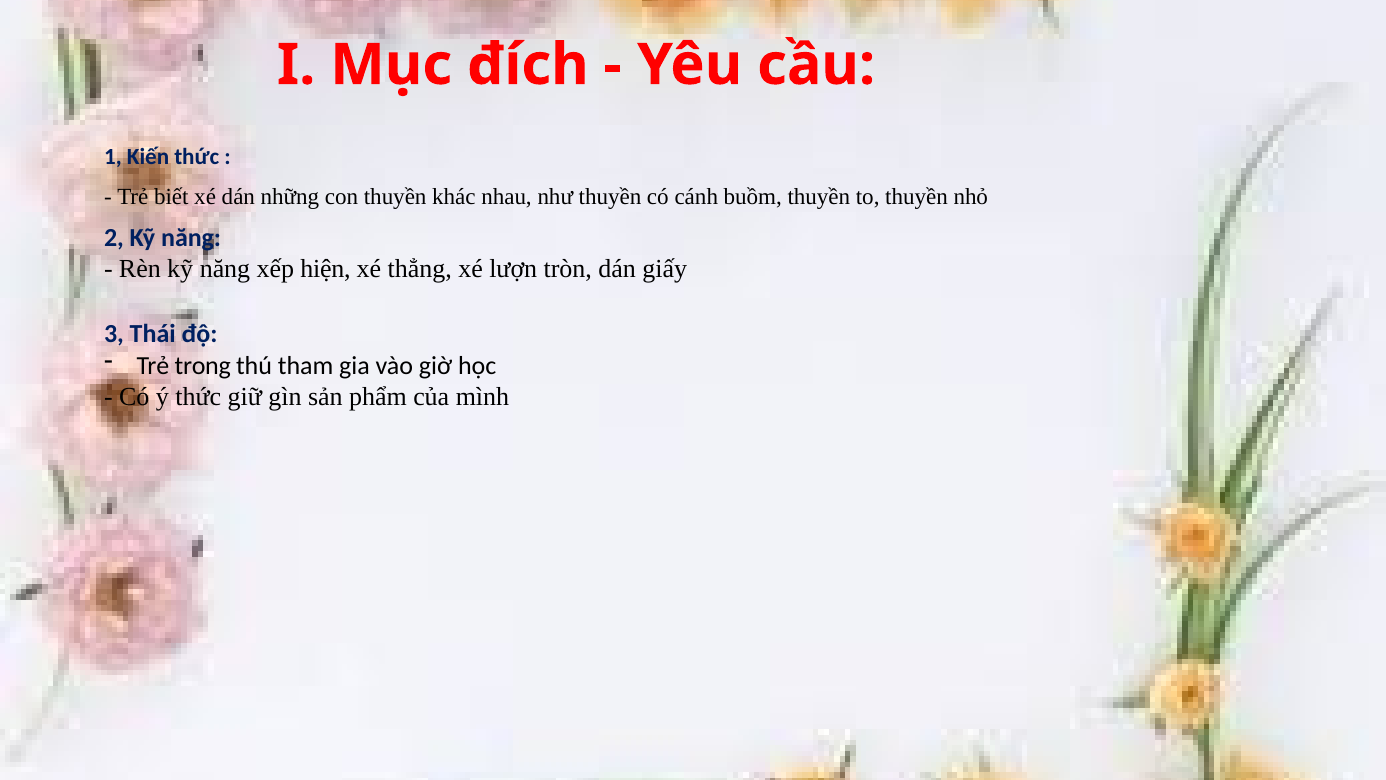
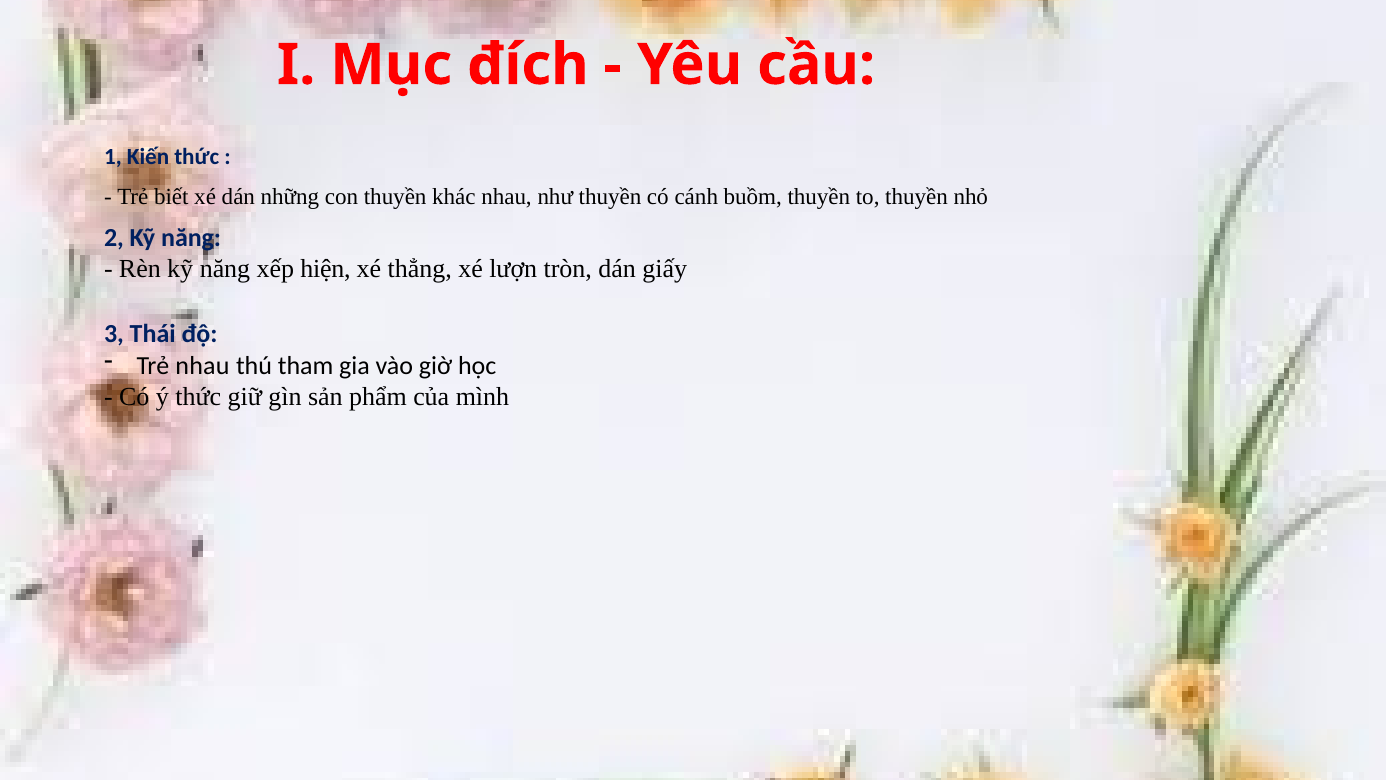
Trẻ trong: trong -> nhau (202, 365)
